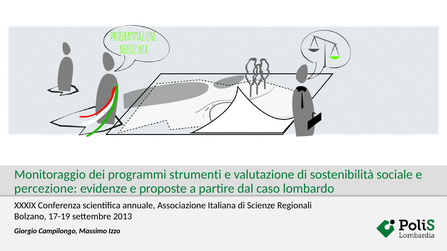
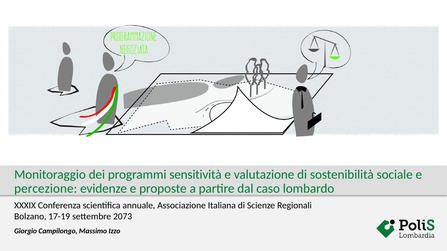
strumenti: strumenti -> sensitività (195, 175)
2013: 2013 -> 2073 (123, 217)
